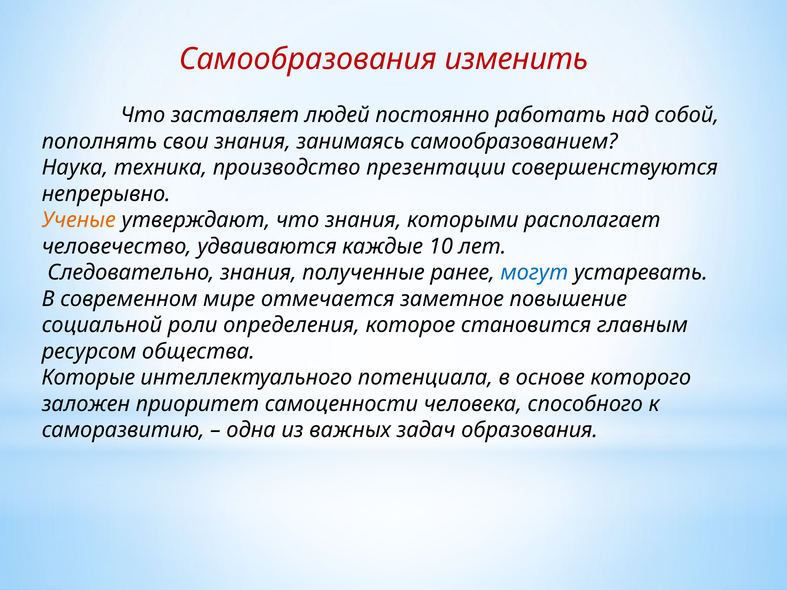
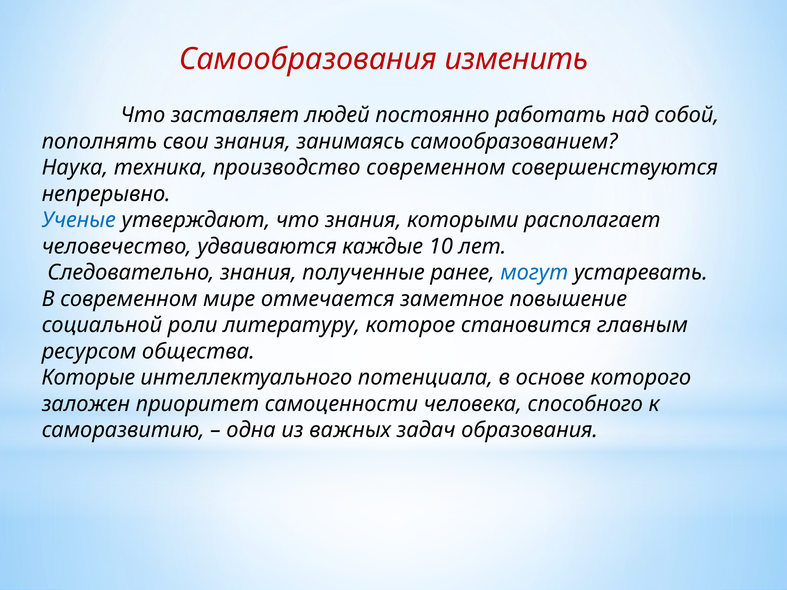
производство презентации: презентации -> современном (436, 168)
Ученые colour: orange -> blue (79, 220)
определения: определения -> литературу (292, 325)
